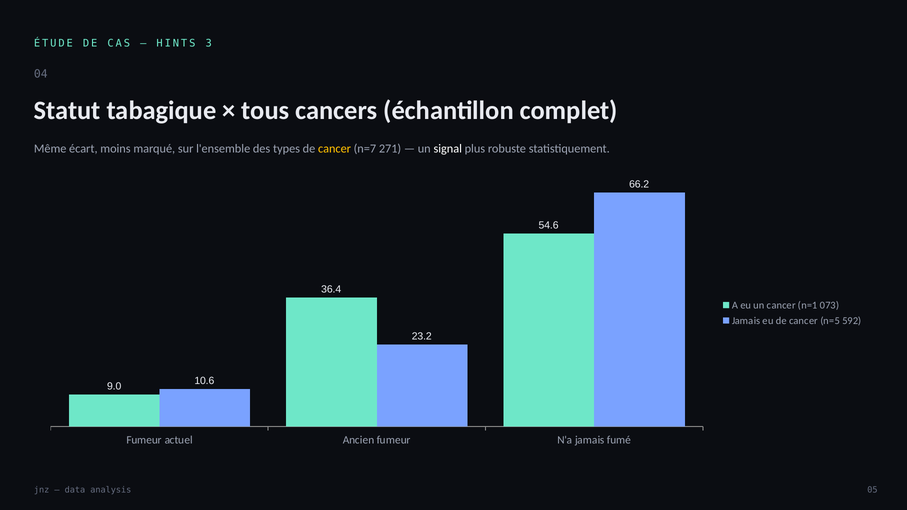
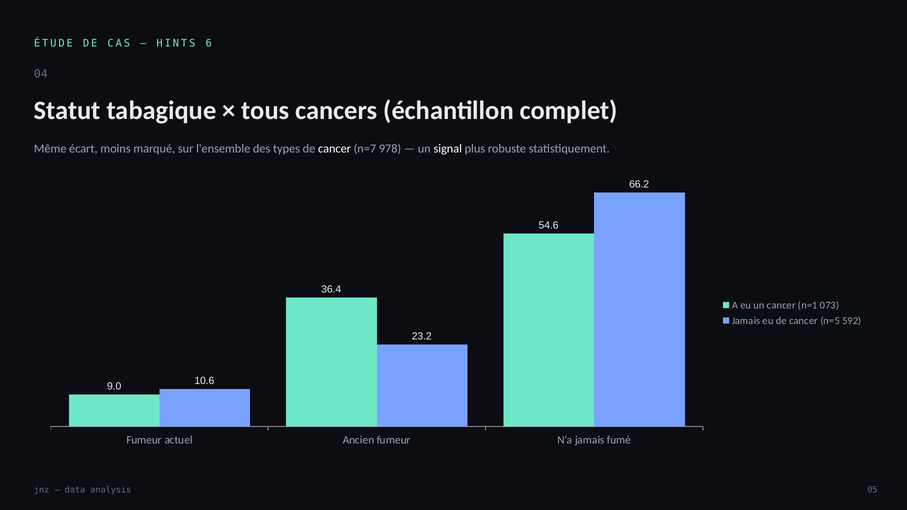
3: 3 -> 6 (209, 43)
cancer colour: yellow -> white (335, 149)
271: 271 -> 978 (390, 149)
